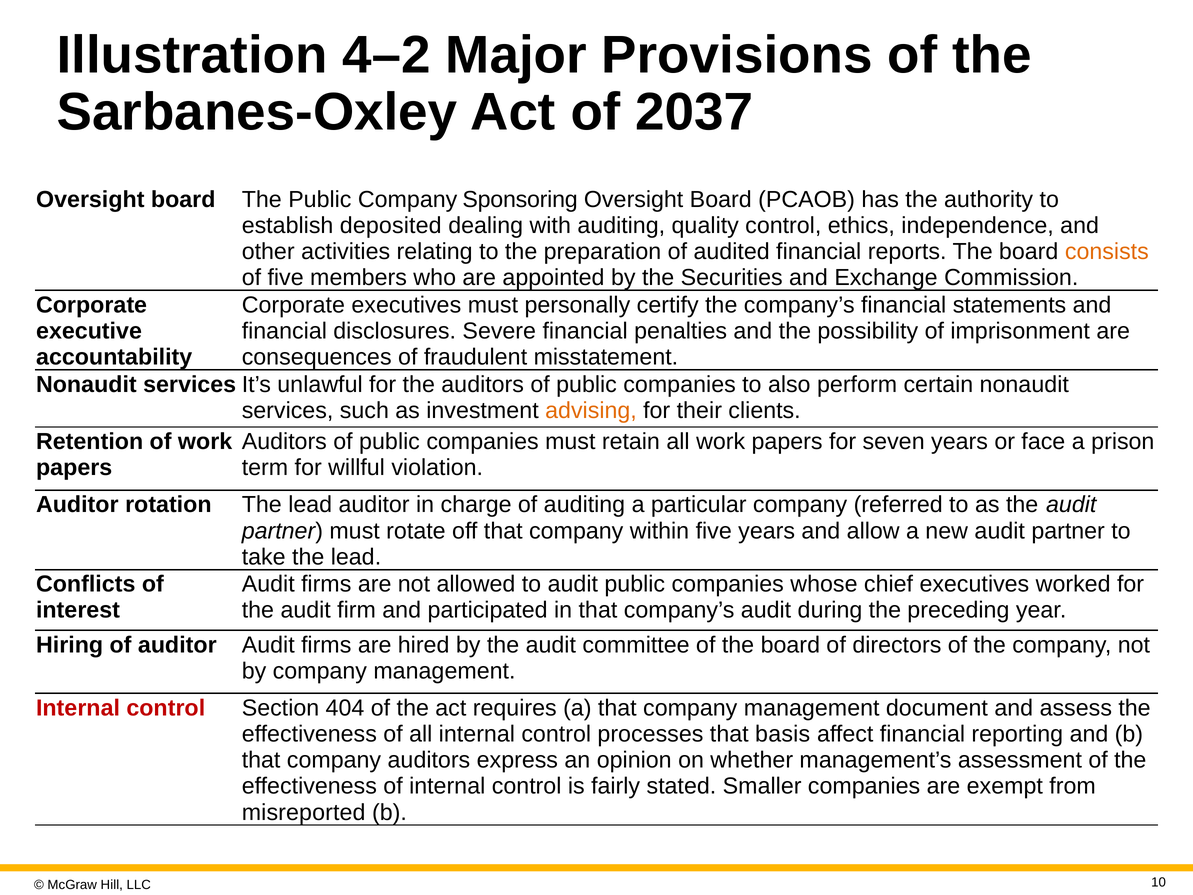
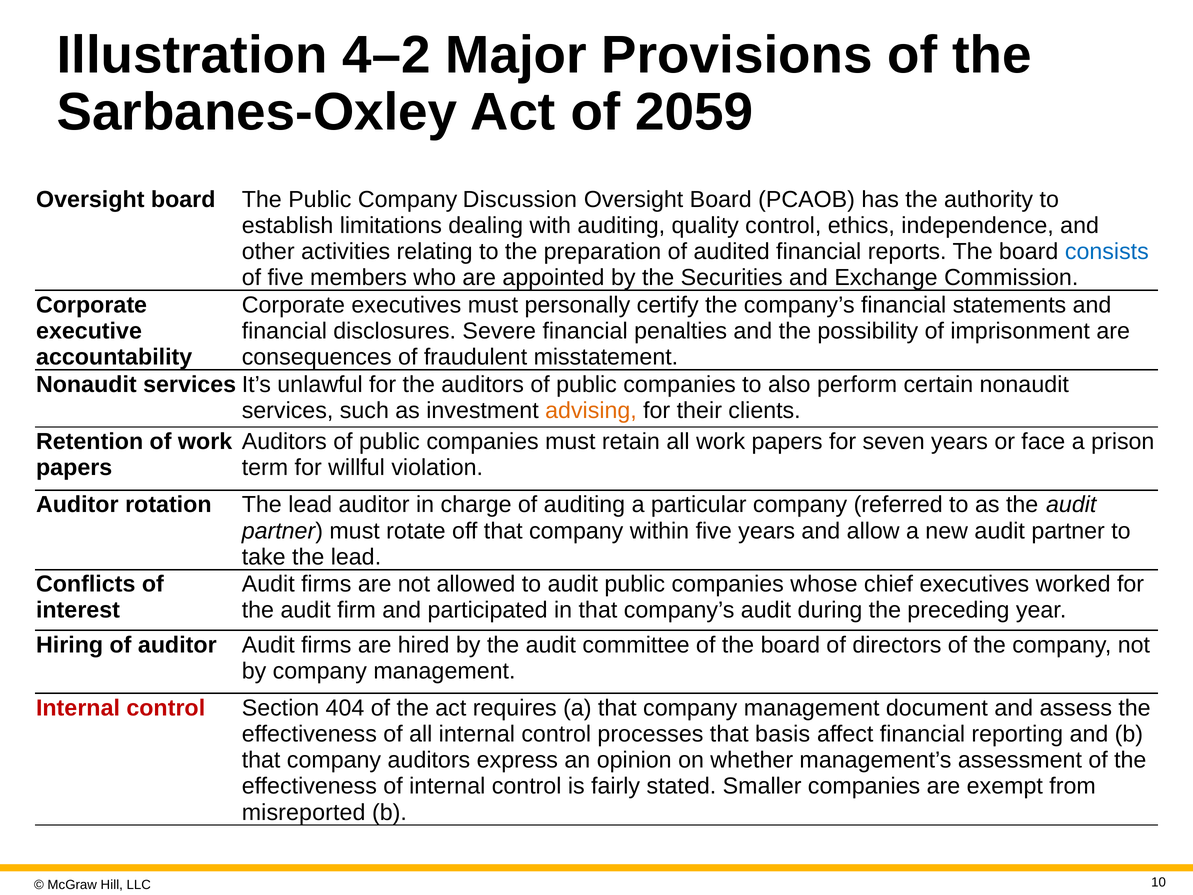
2037: 2037 -> 2059 (694, 112)
Sponsoring: Sponsoring -> Discussion (520, 199)
deposited: deposited -> limitations (391, 225)
consists colour: orange -> blue (1107, 251)
